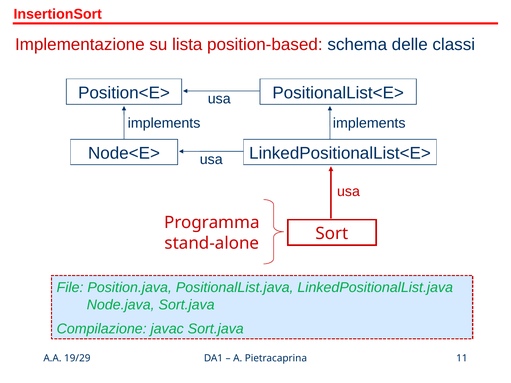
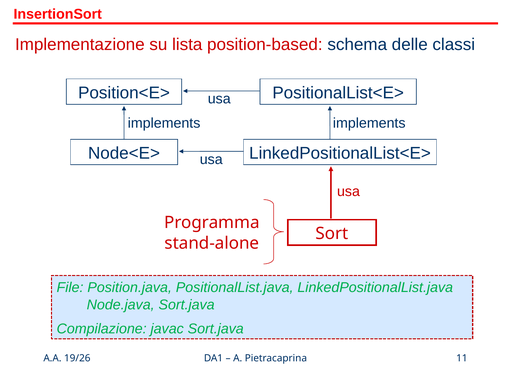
19/29: 19/29 -> 19/26 (77, 358)
